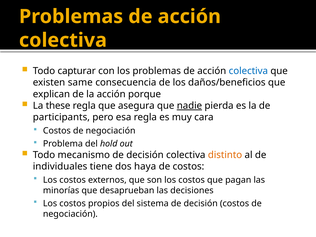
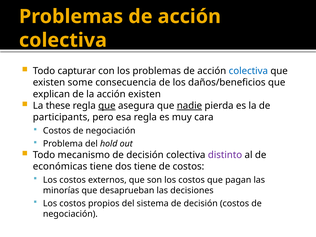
same: same -> some (80, 83)
acción porque: porque -> existen (144, 94)
que underline: none -> present (107, 106)
distinto colour: orange -> purple (225, 155)
individuales: individuales -> económicas (60, 166)
dos haya: haya -> tiene (145, 166)
